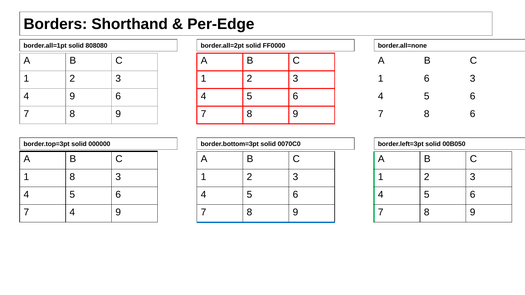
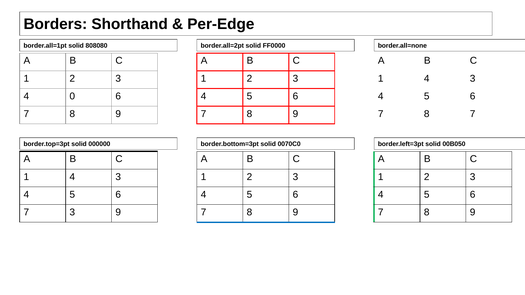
6: 6 -> 4 (427, 79)
9: 9 -> 0 (72, 96)
8 6: 6 -> 7 (473, 114)
8: 8 -> 4 (72, 177)
7 4: 4 -> 3 (72, 212)
